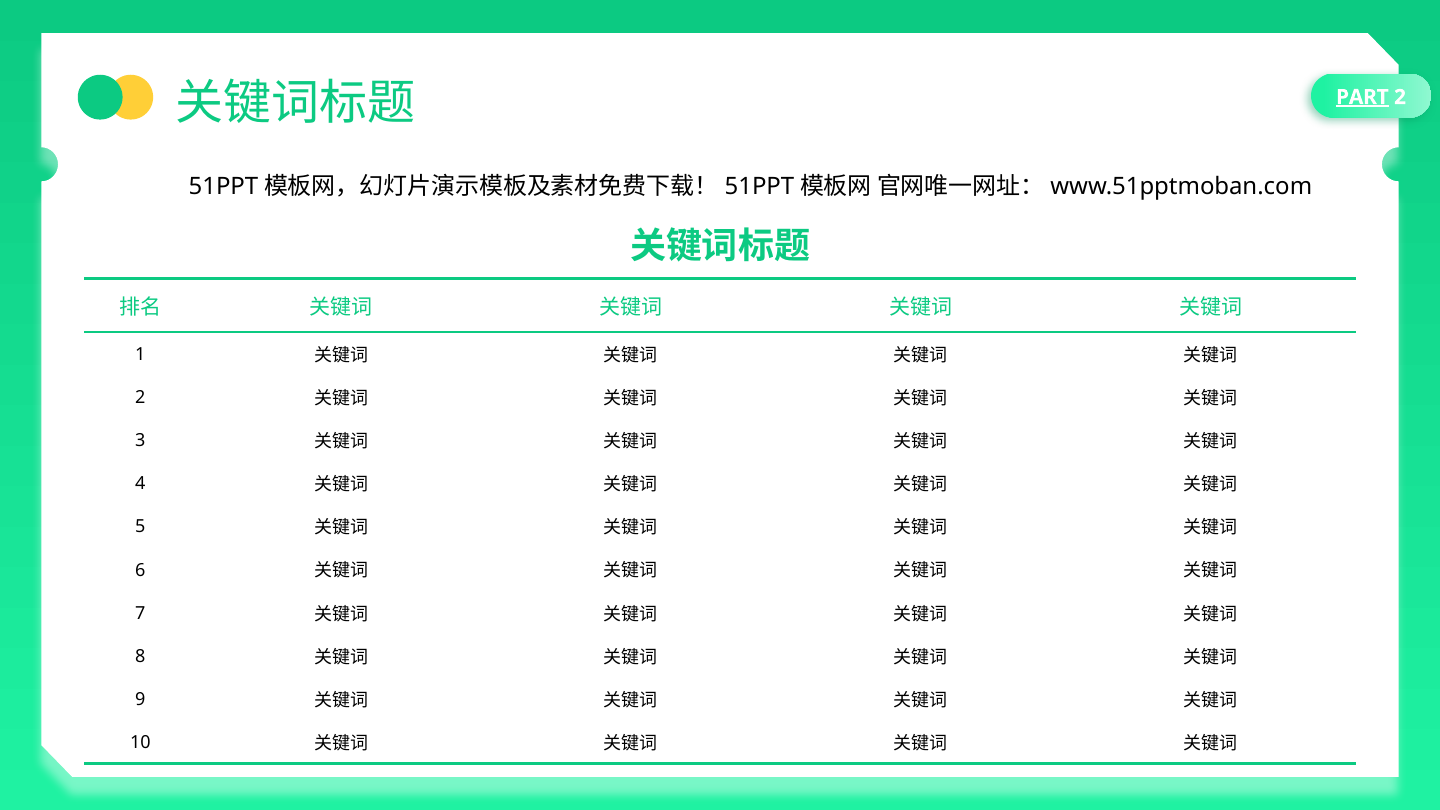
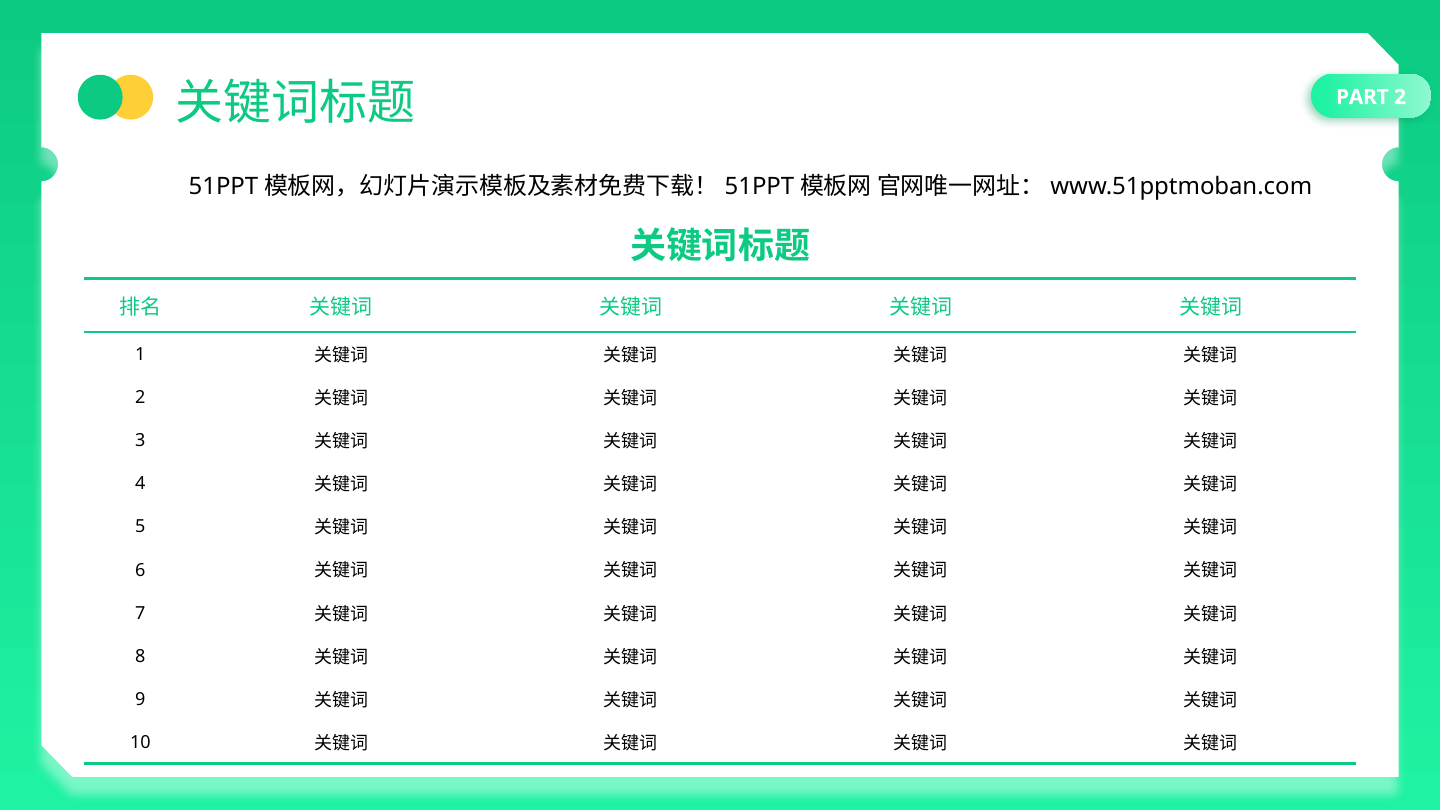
PART underline: present -> none (1362, 97)
